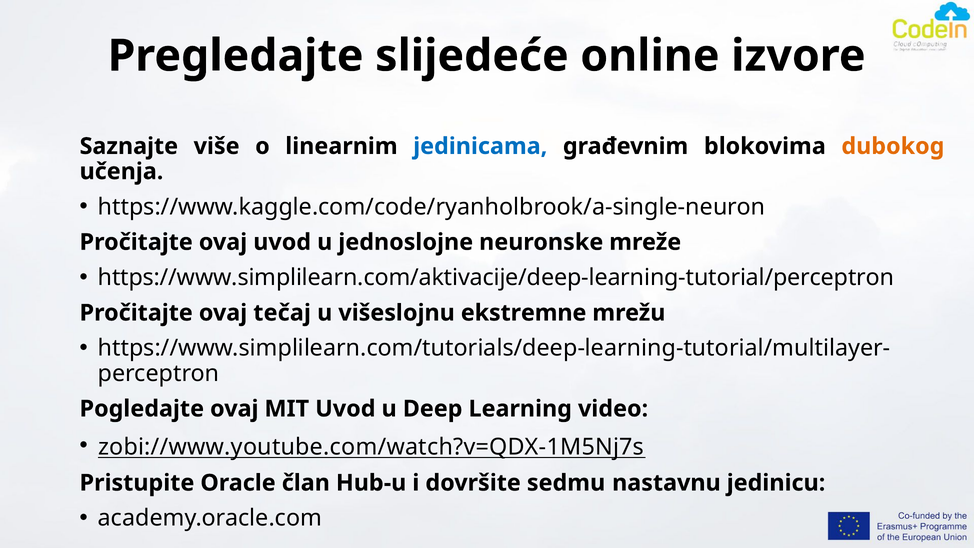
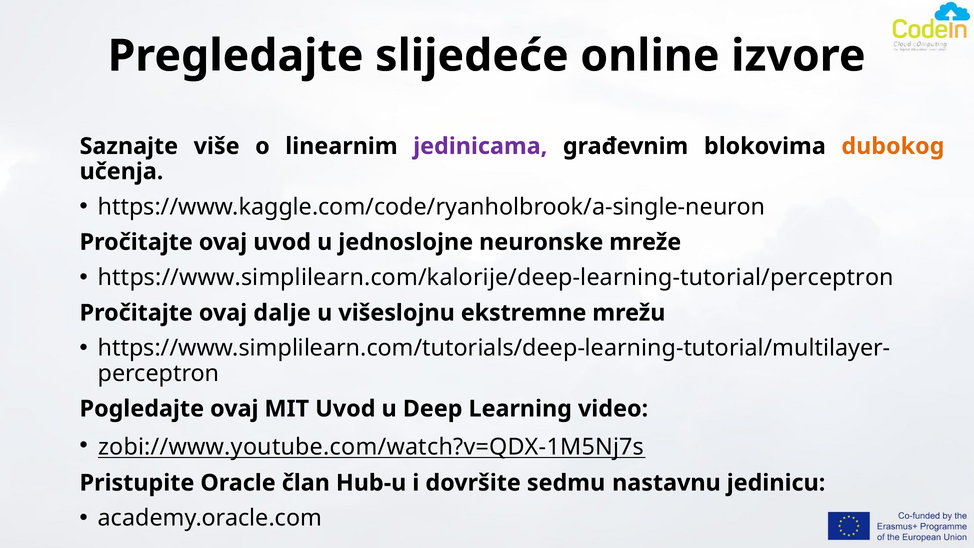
jedinicama colour: blue -> purple (480, 146)
https://www.simplilearn.com/aktivacije/deep-learning-tutorial/perceptron: https://www.simplilearn.com/aktivacije/deep-learning-tutorial/perceptron -> https://www.simplilearn.com/kalorije/deep-learning-tutorial/perceptron (496, 277)
tečaj: tečaj -> dalje (282, 313)
